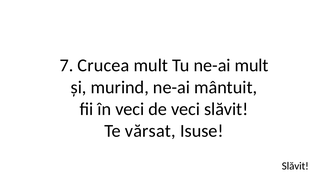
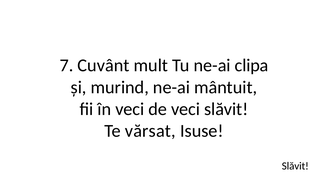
Crucea: Crucea -> Cuvânt (104, 66)
ne-ai mult: mult -> clipa (252, 66)
